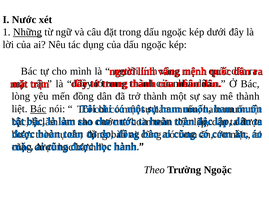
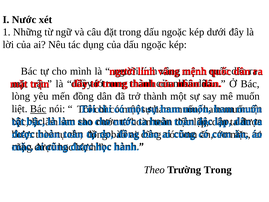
Những underline: present -> none (28, 32)
mê thành: thành -> muốn (248, 96)
Trường Ngoặc: Ngoặc -> Trong (218, 170)
